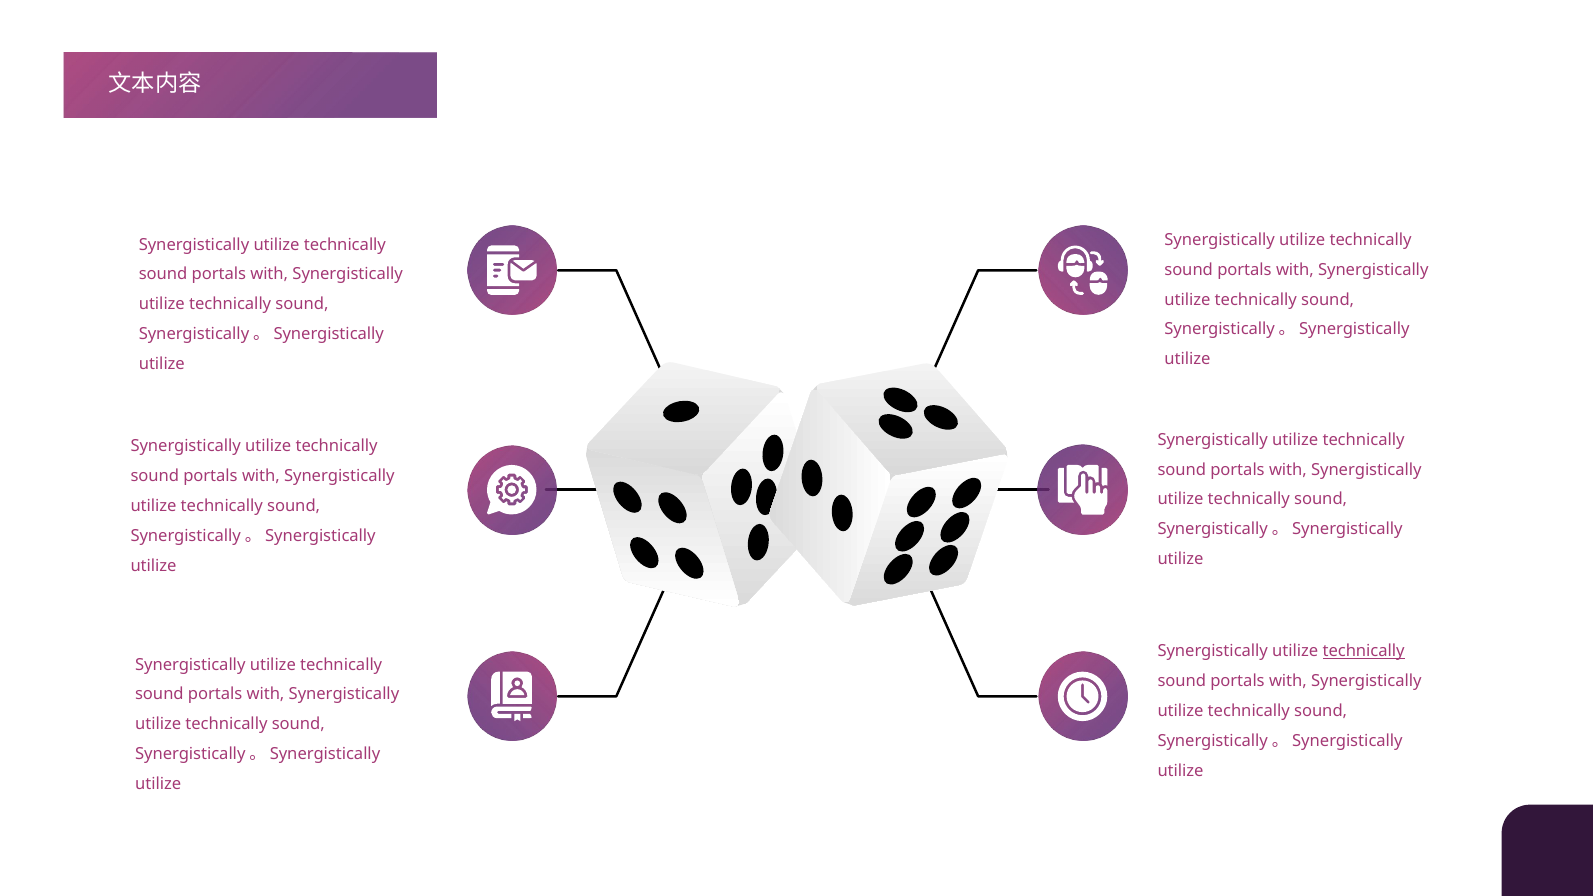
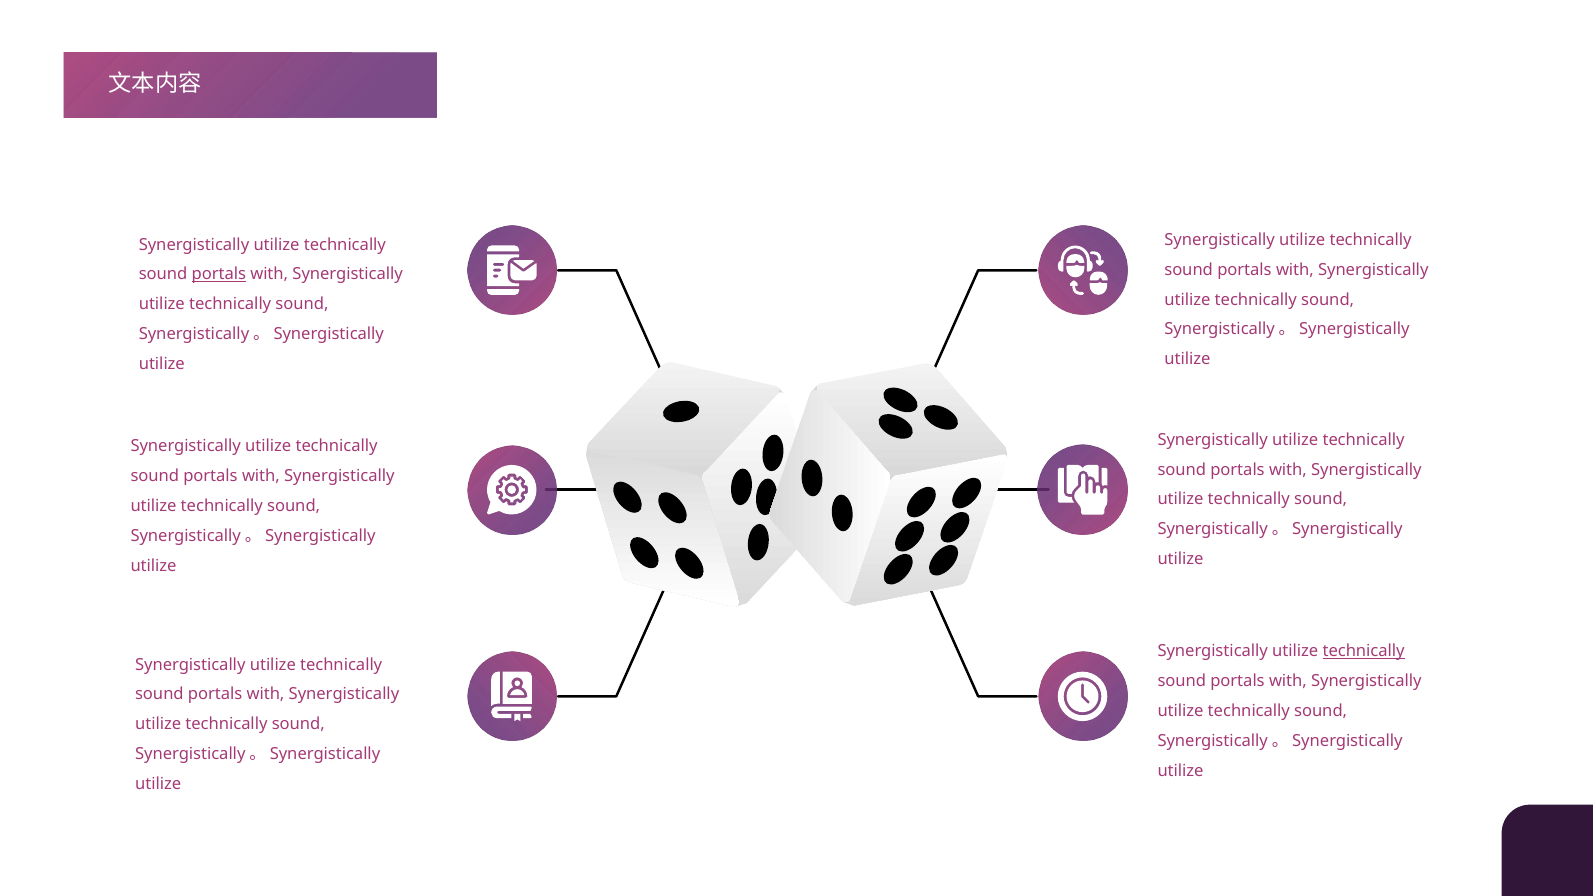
portals underline: none -> present (219, 274)
